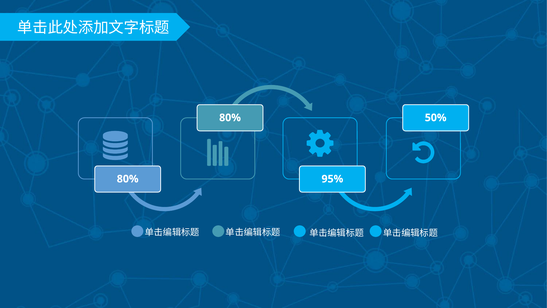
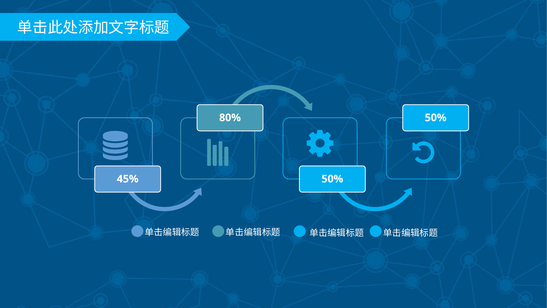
80%: 80% -> 45% (128, 179)
95%: 95% -> 50% (332, 179)
